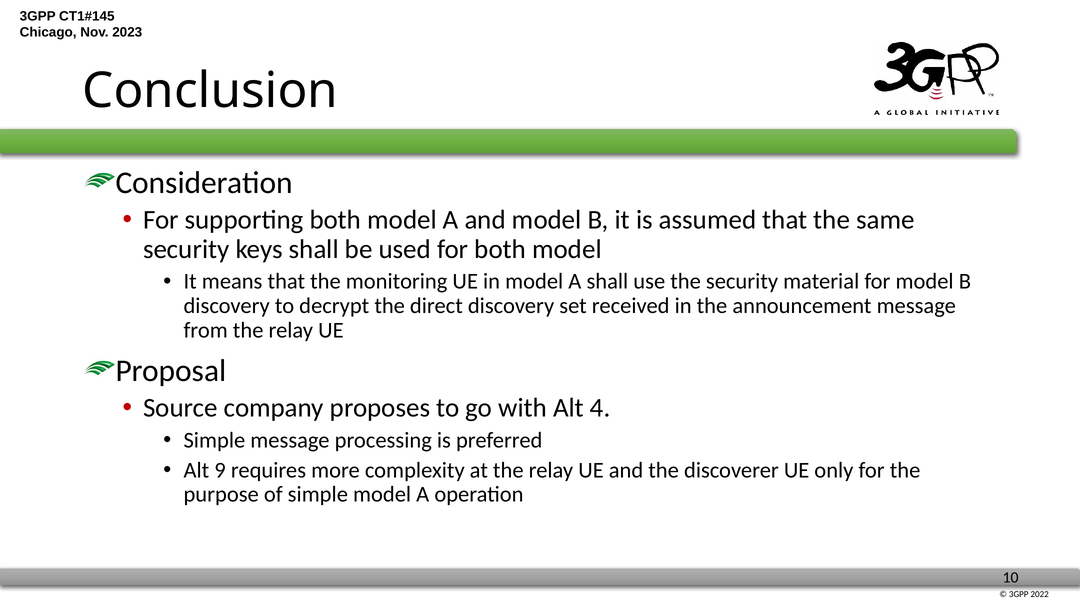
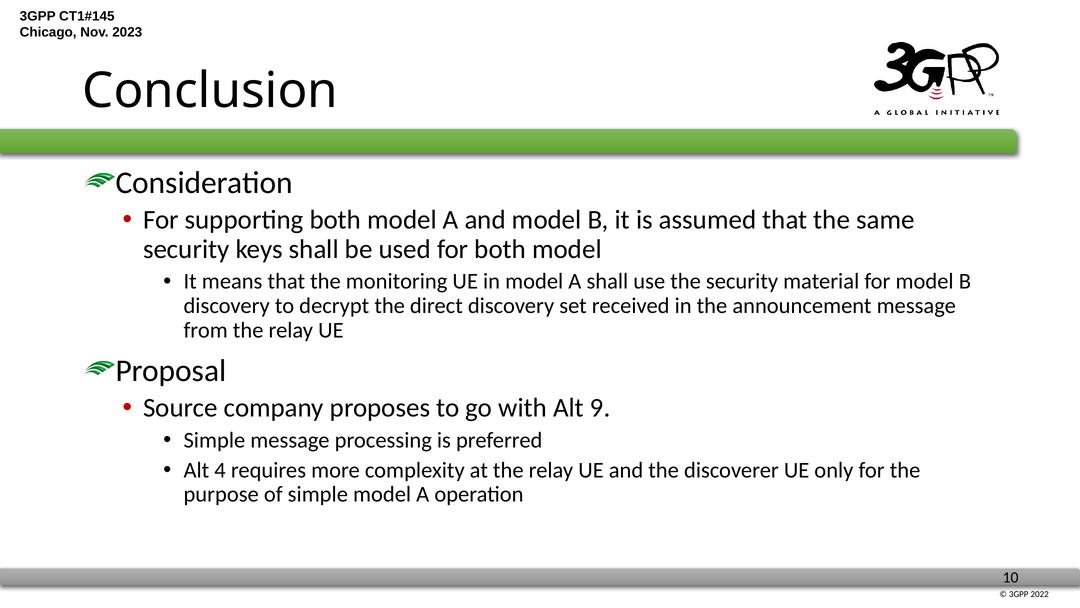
4: 4 -> 9 (600, 408)
9: 9 -> 4 (220, 470)
